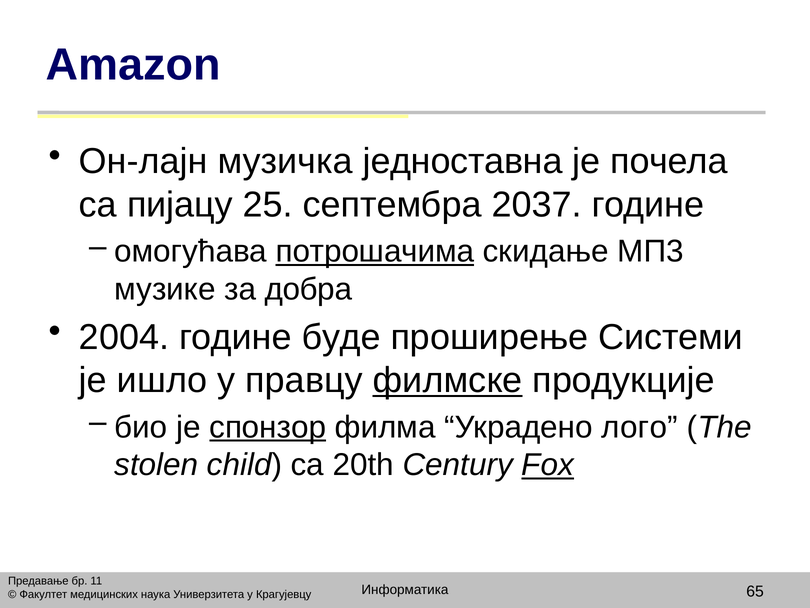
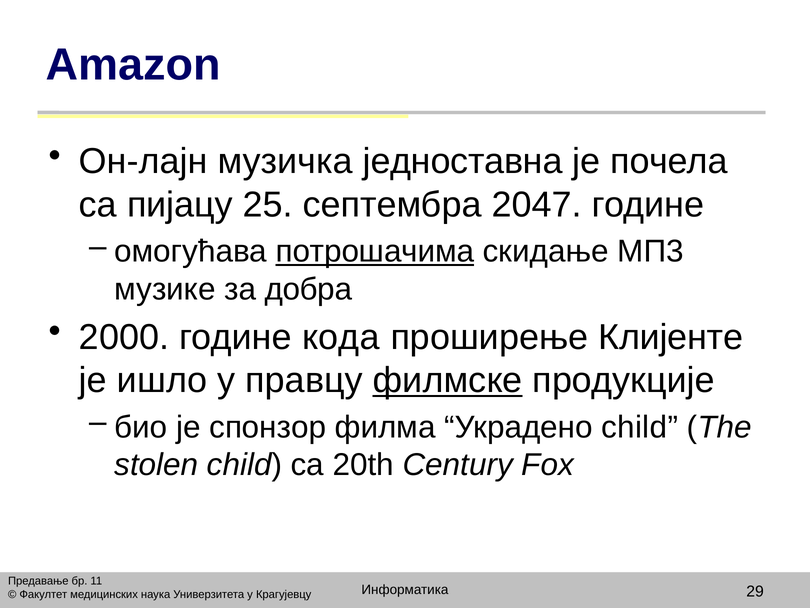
2037: 2037 -> 2047 (537, 205)
2004: 2004 -> 2000 (124, 337)
буде: буде -> кода (341, 337)
Системи: Системи -> Клијенте (671, 337)
спонзор underline: present -> none (268, 427)
Украдено лого: лого -> child (640, 427)
Fox underline: present -> none (548, 465)
65: 65 -> 29 (755, 591)
